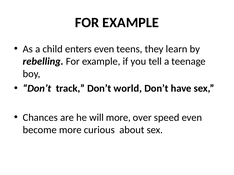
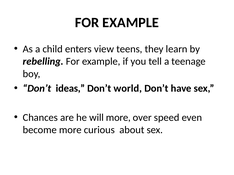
enters even: even -> view (104, 49)
track: track -> ideas (70, 89)
